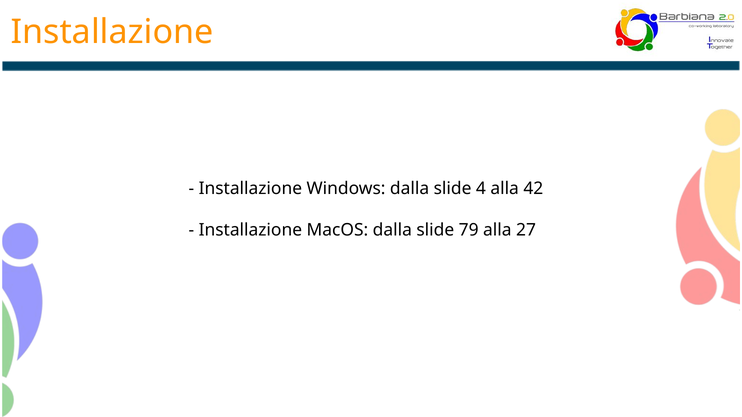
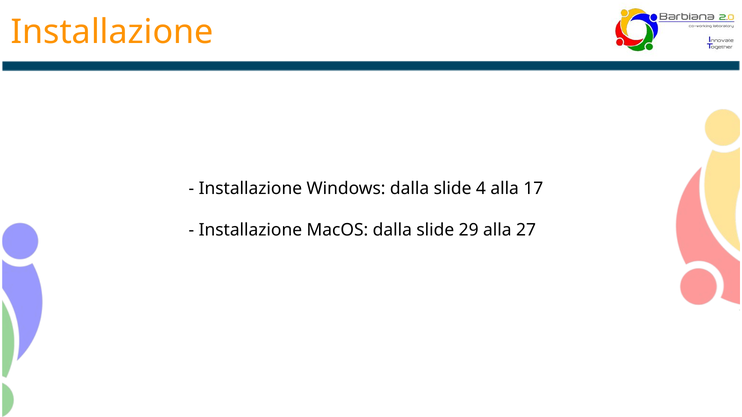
42: 42 -> 17 (533, 189)
79: 79 -> 29 (469, 230)
